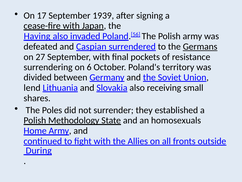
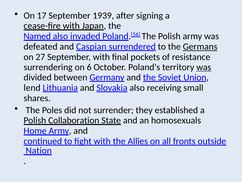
Having: Having -> Named (37, 36)
was underline: none -> present (204, 67)
Methodology: Methodology -> Collaboration (74, 120)
During: During -> Nation (39, 150)
